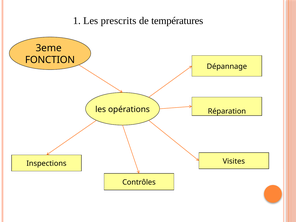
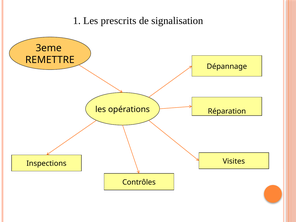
températures: températures -> signalisation (177, 21)
FONCTION: FONCTION -> REMETTRE (50, 60)
